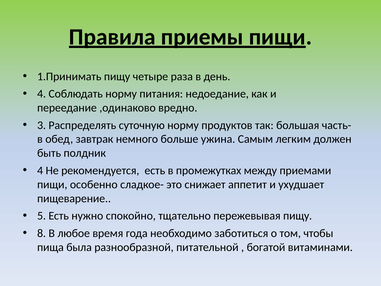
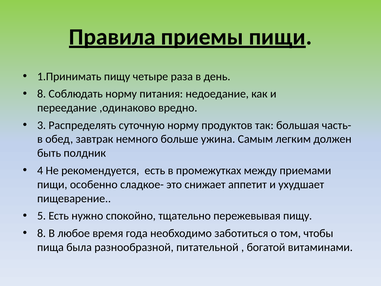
4: 4 -> 8 (42, 94)
